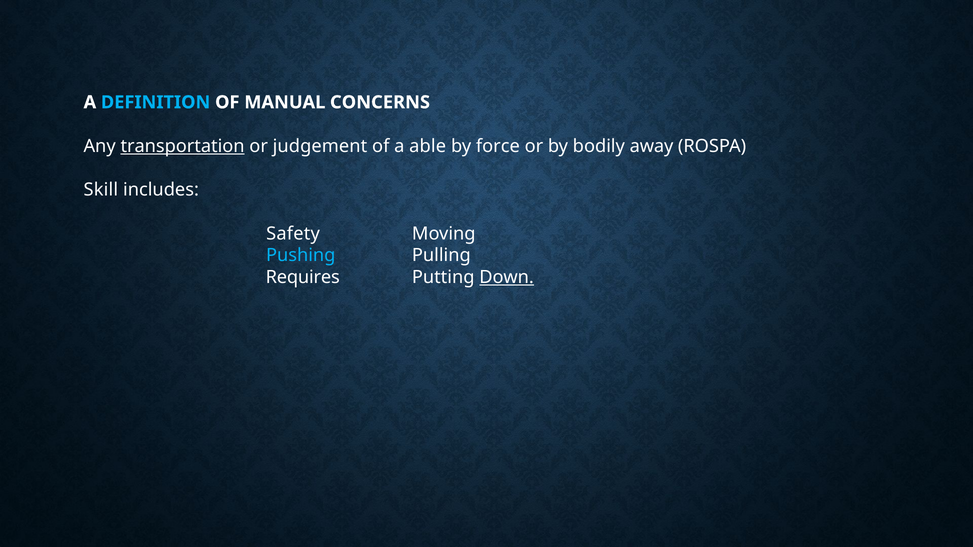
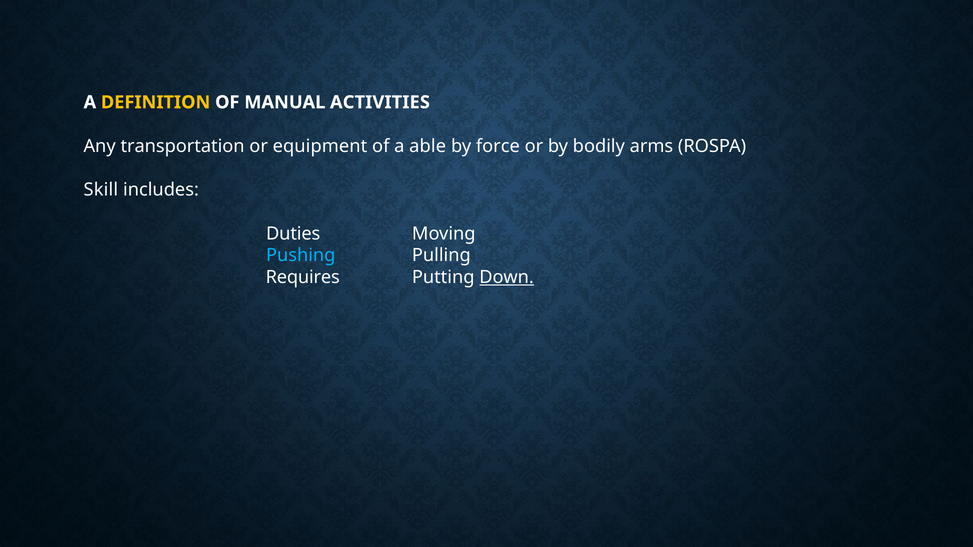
DEFINITION colour: light blue -> yellow (156, 102)
CONCERNS: CONCERNS -> ACTIVITIES (380, 102)
transportation underline: present -> none (183, 146)
judgement: judgement -> equipment (320, 146)
away: away -> arms (651, 146)
Safety: Safety -> Duties (293, 234)
